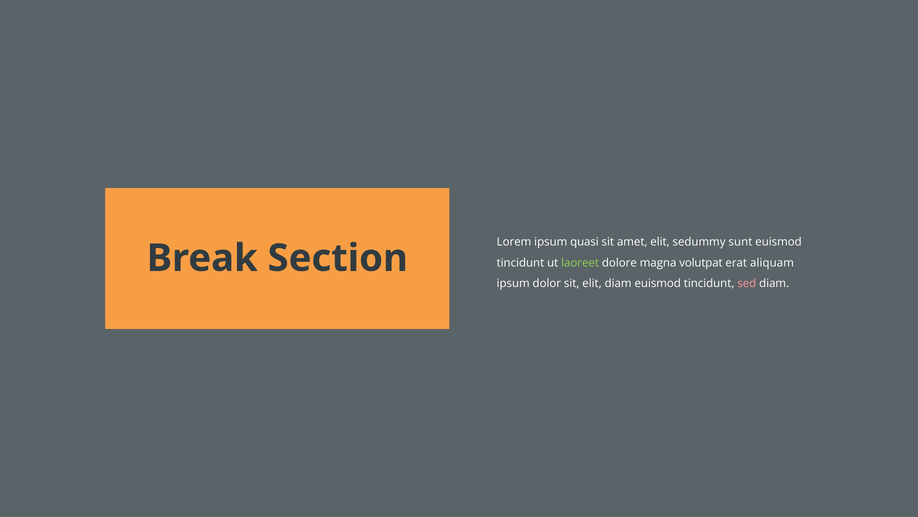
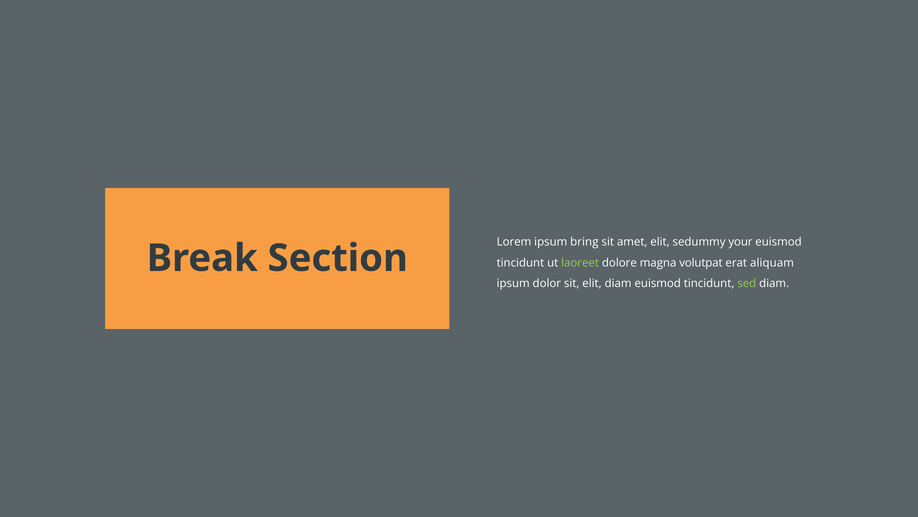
quasi: quasi -> bring (584, 242)
sunt: sunt -> your (740, 242)
sed colour: pink -> light green (747, 283)
